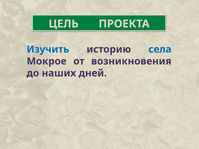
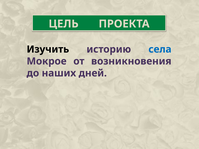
Изучить colour: blue -> black (48, 49)
